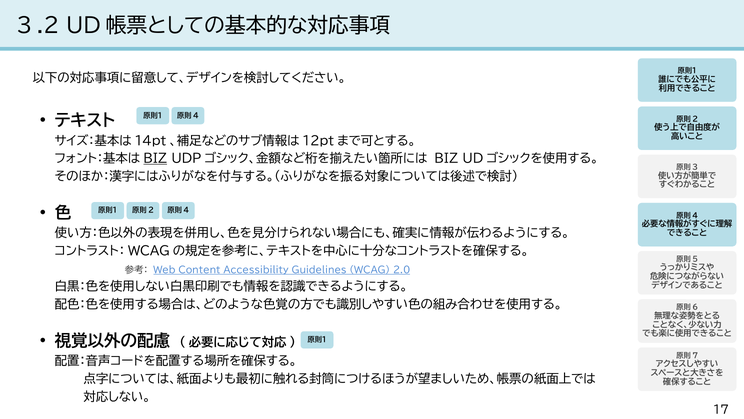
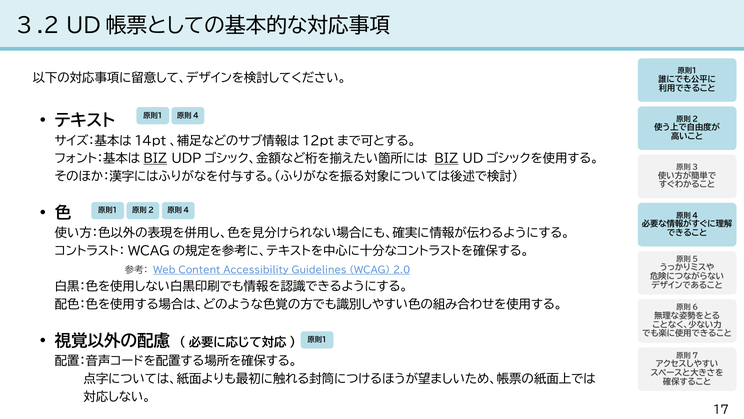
BIZ underline: none -> present (446, 159)
